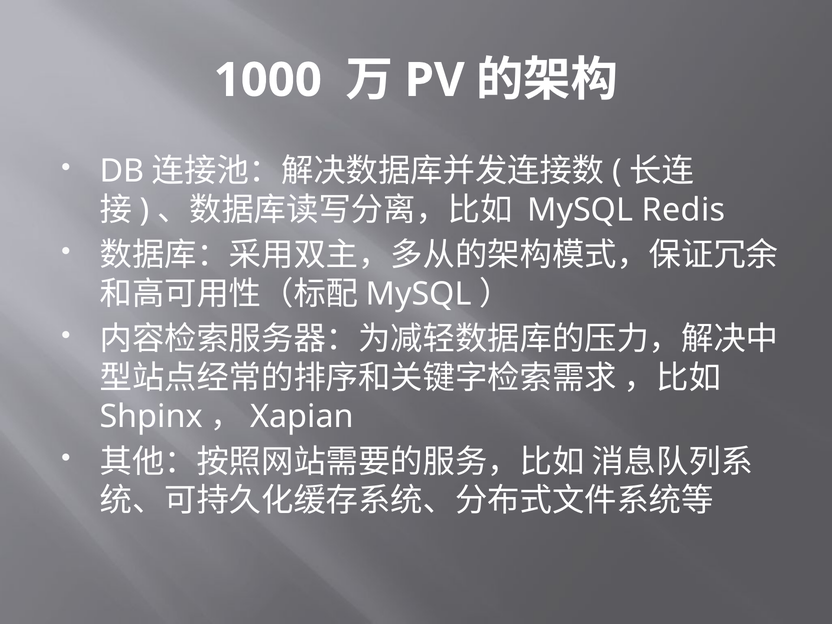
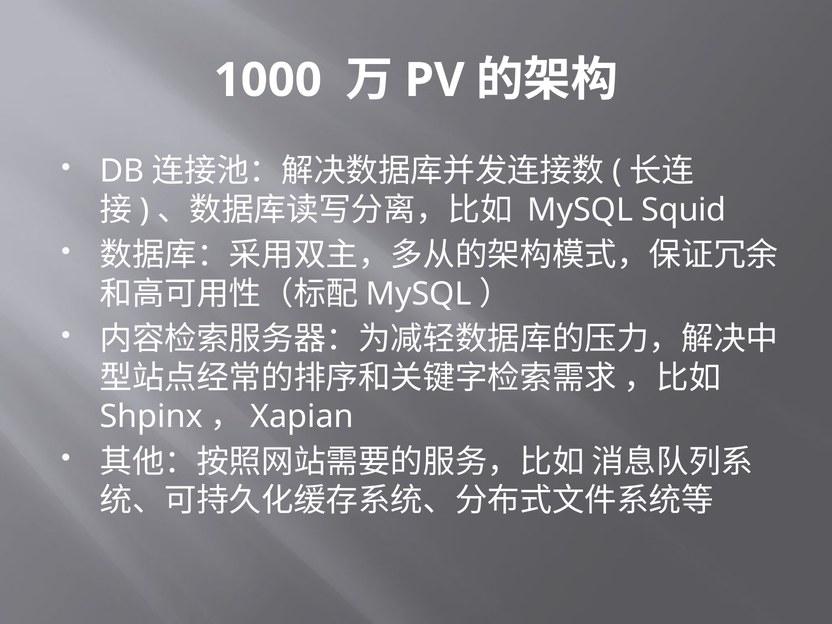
Redis: Redis -> Squid (684, 210)
